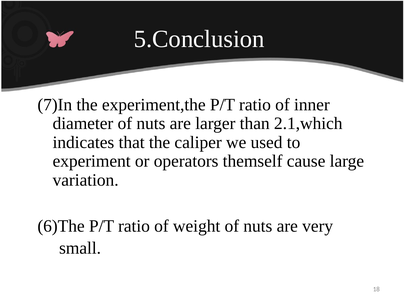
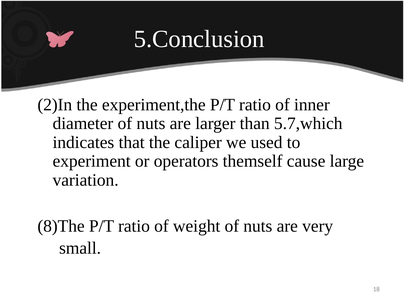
7)In: 7)In -> 2)In (55, 105)
2.1,which: 2.1,which -> 5.7,which (308, 124)
6)The: 6)The -> 8)The (61, 226)
